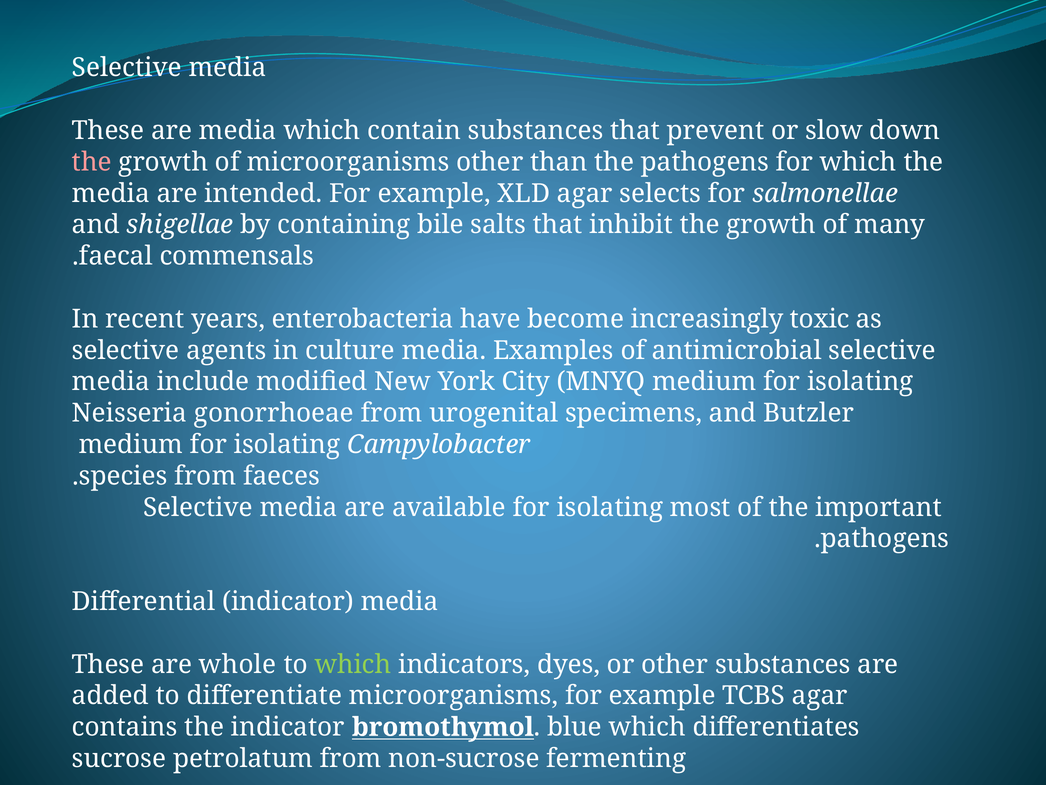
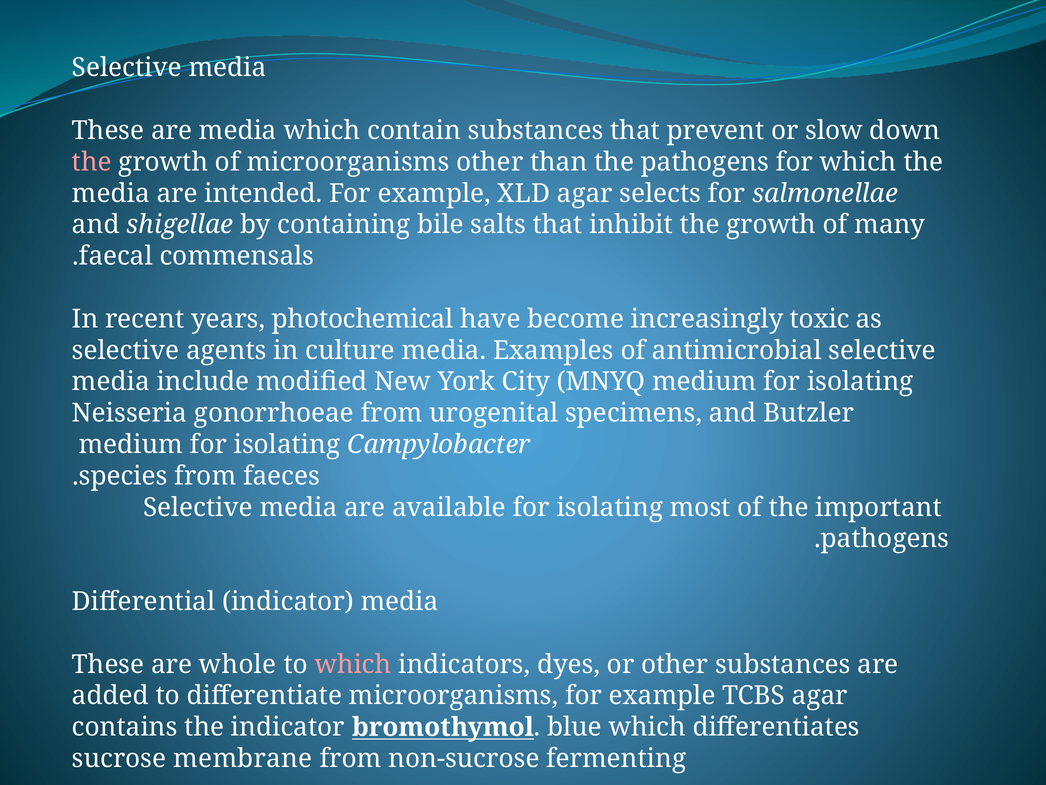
enterobacteria: enterobacteria -> photochemical (363, 319)
which colour: light green -> pink (353, 664)
petrolatum: petrolatum -> membrane (243, 758)
